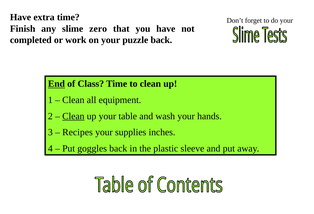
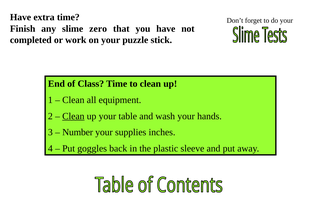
puzzle back: back -> stick (161, 40)
End underline: present -> none (56, 84)
Recipes: Recipes -> Number (78, 132)
